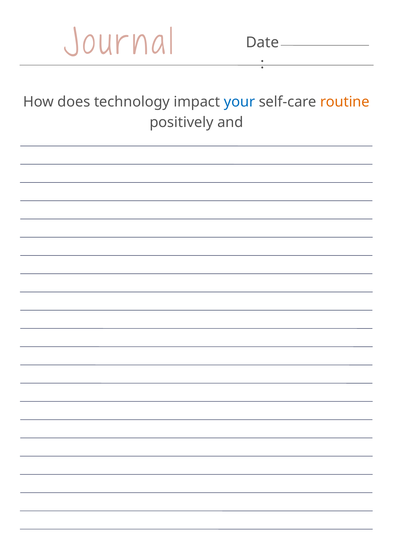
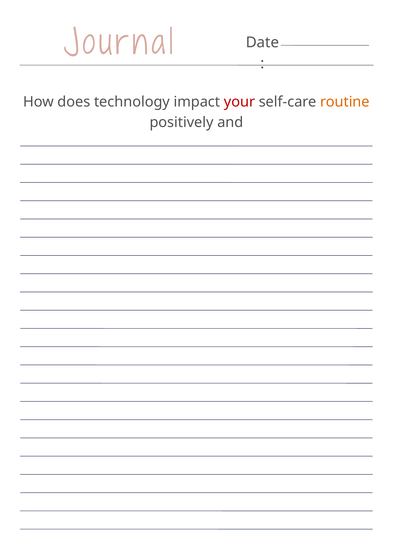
your colour: blue -> red (240, 102)
